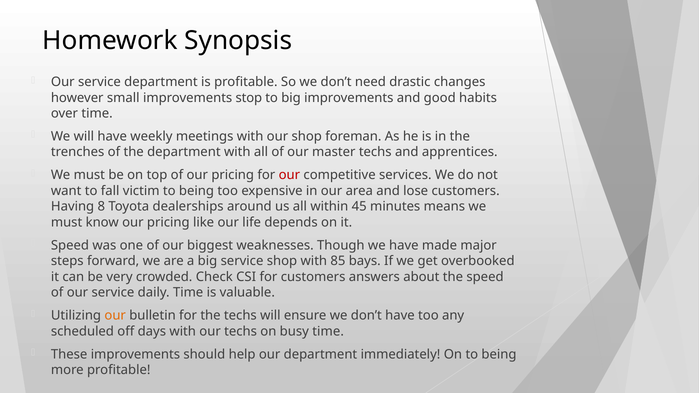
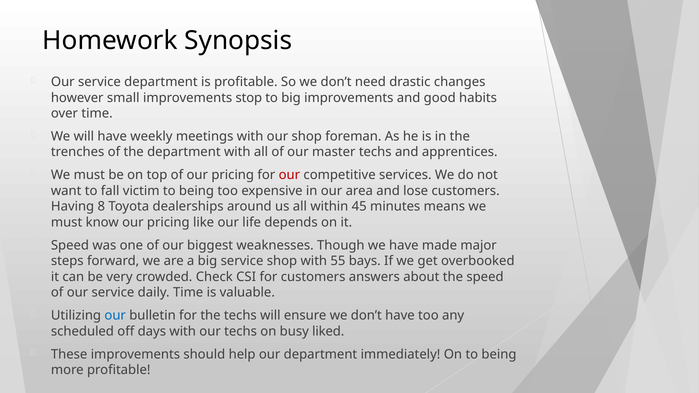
85: 85 -> 55 (338, 261)
our colour: orange -> blue (115, 316)
busy time: time -> liked (328, 331)
